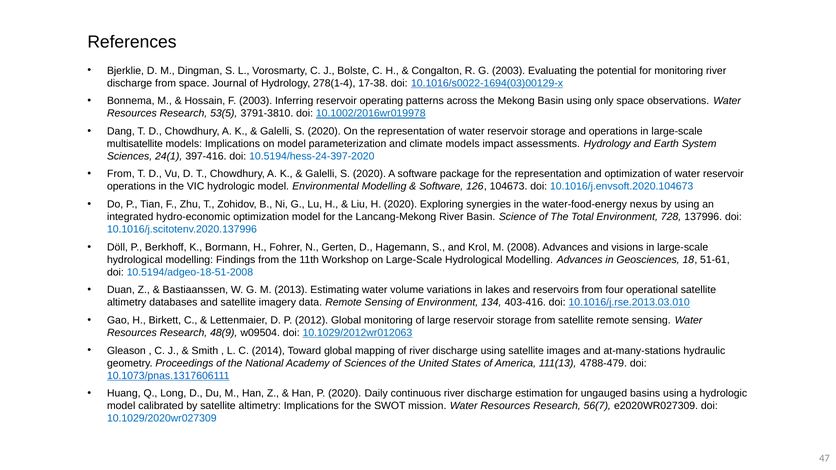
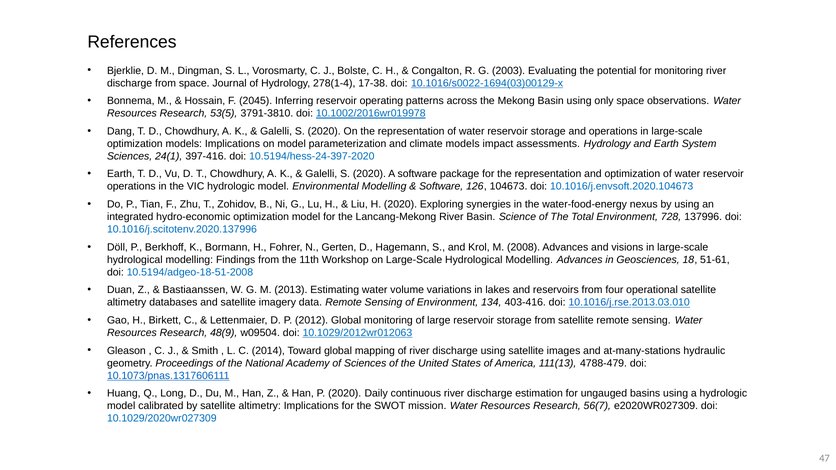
F 2003: 2003 -> 2045 (256, 101)
multisatellite: multisatellite -> optimization (135, 144)
From: From -> Earth (121, 174)
